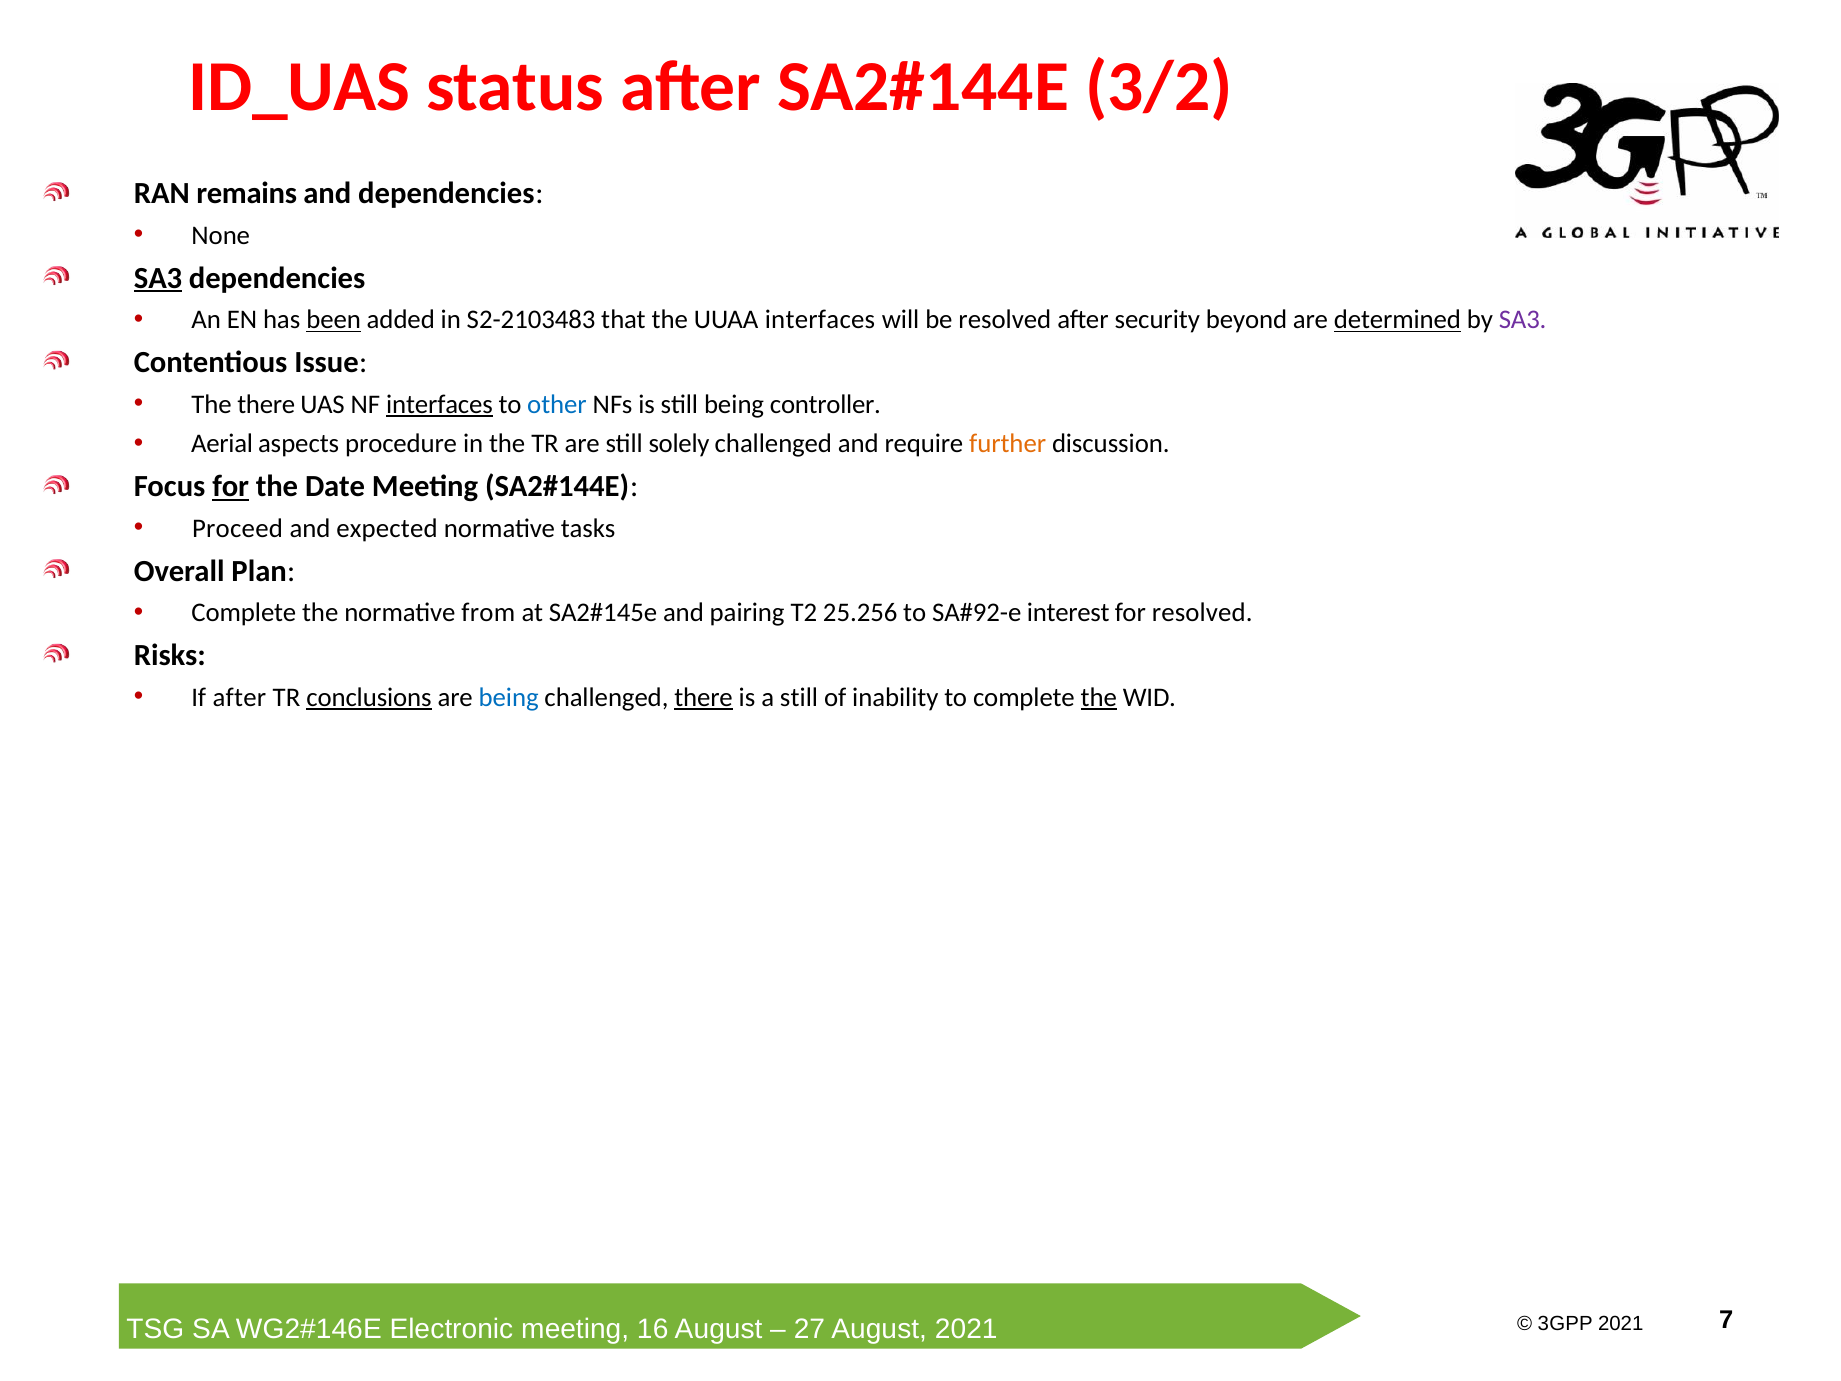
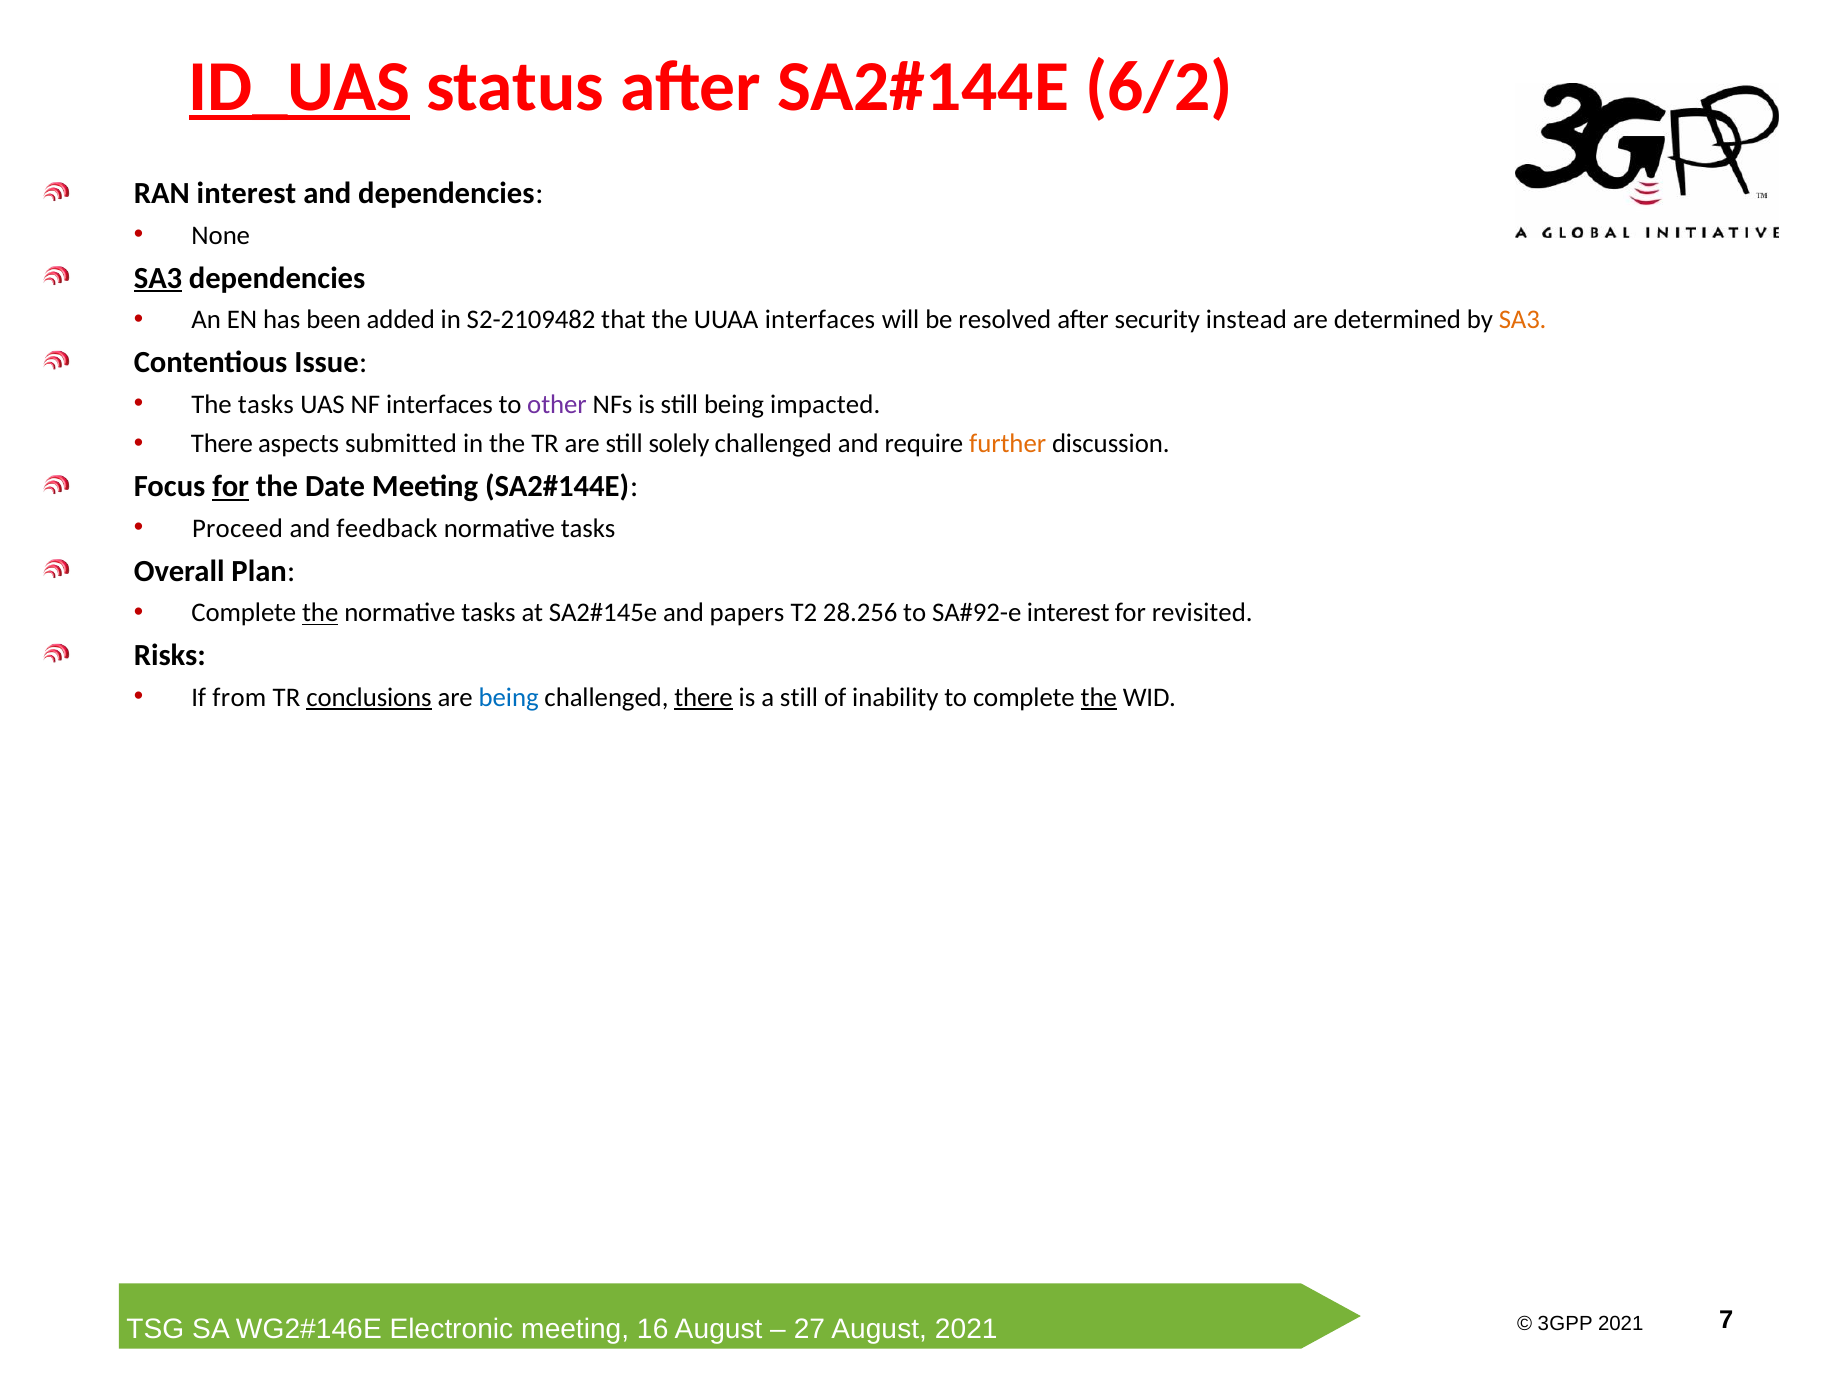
ID_UAS underline: none -> present (300, 87)
3/2: 3/2 -> 6/2 (1159, 87)
RAN remains: remains -> interest (246, 193)
been underline: present -> none (334, 320)
S2-2103483: S2-2103483 -> S2-2109482 (531, 320)
beyond: beyond -> instead (1246, 320)
determined underline: present -> none (1397, 320)
SA3 colour: purple -> orange (1523, 320)
The there: there -> tasks (266, 404)
interfaces underline: present -> none (439, 404)
other colour: blue -> purple (557, 404)
controller: controller -> impacted (825, 404)
Aerial: Aerial -> There (222, 444)
procedure: procedure -> submitted (401, 444)
expected: expected -> feedback (387, 528)
the underline: none -> present (320, 613)
from: from -> tasks (488, 613)
pairing: pairing -> papers (747, 613)
25.256: 25.256 -> 28.256 (860, 613)
for resolved: resolved -> revisited (1202, 613)
If after: after -> from (239, 697)
